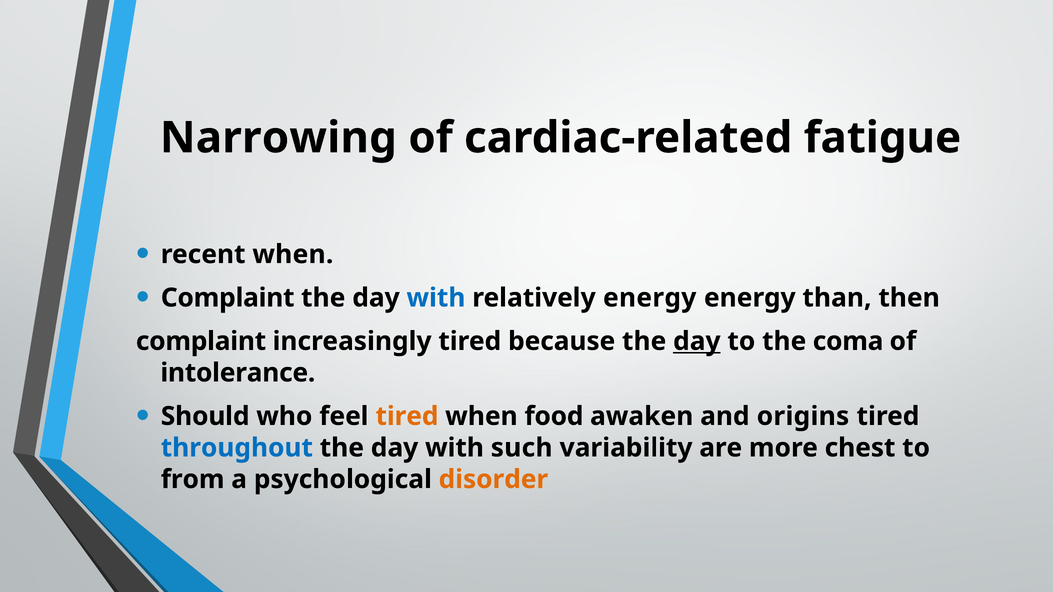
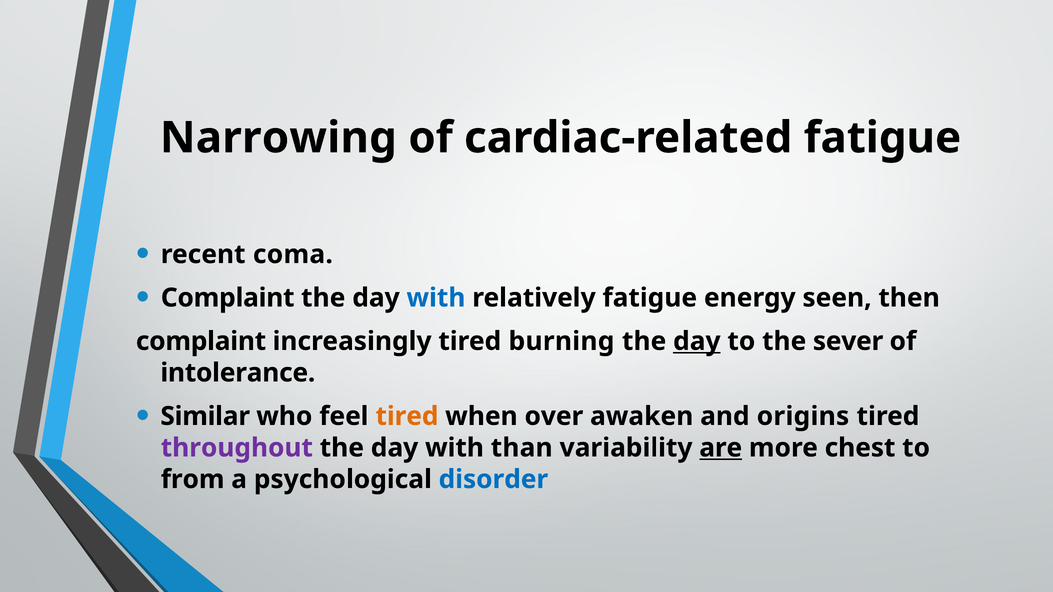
recent when: when -> coma (293, 255)
relatively energy: energy -> fatigue (650, 298)
than: than -> seen (837, 298)
because: because -> burning (561, 341)
coma: coma -> sever (848, 341)
Should: Should -> Similar (205, 416)
food: food -> over (554, 416)
throughout colour: blue -> purple (237, 448)
such: such -> than (522, 448)
are underline: none -> present (721, 448)
disorder colour: orange -> blue (493, 480)
